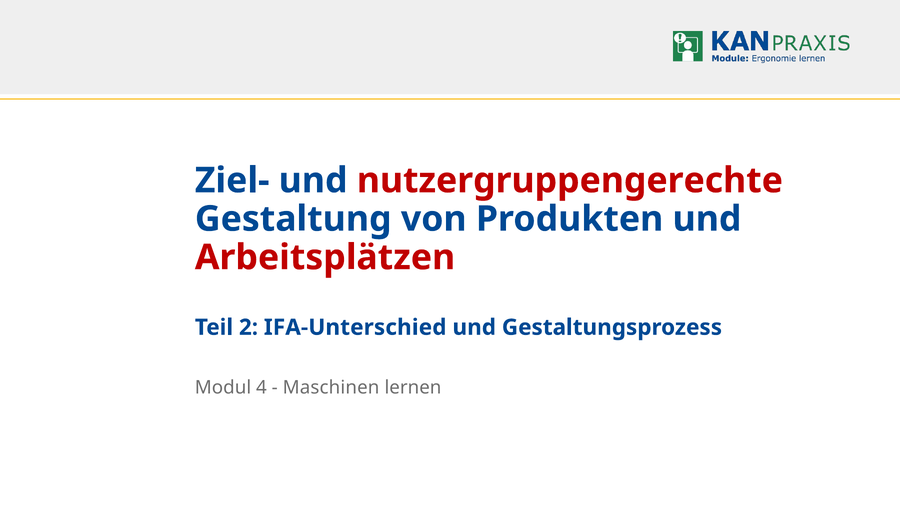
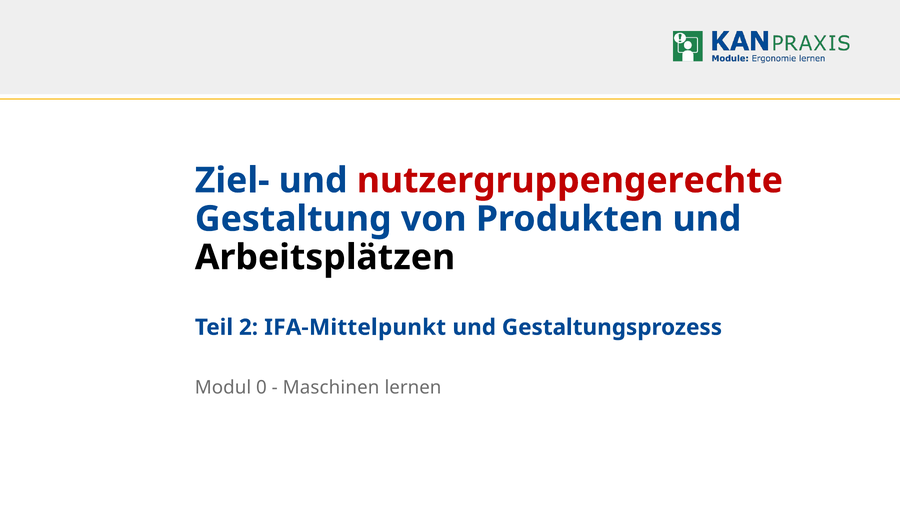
Arbeitsplätzen colour: red -> black (325, 258)
IFA-Unterschied: IFA-Unterschied -> IFA-Mittelpunkt (355, 328)
4: 4 -> 0 (261, 388)
